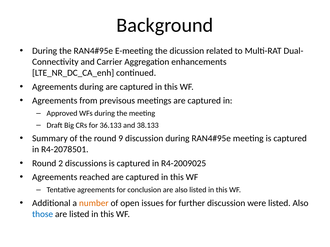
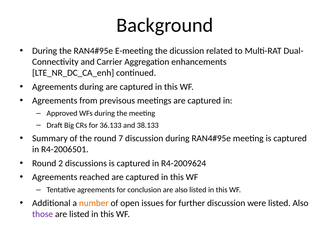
9: 9 -> 7 (121, 139)
R4-2078501: R4-2078501 -> R4-2006501 (65, 150)
R4-2009025: R4-2009025 -> R4-2009624 (184, 164)
those colour: blue -> purple (43, 214)
